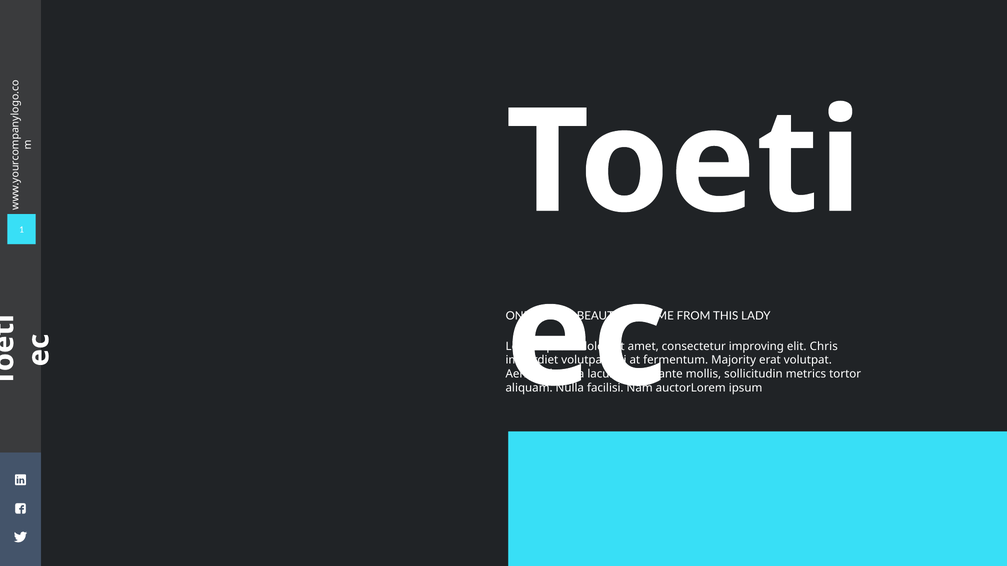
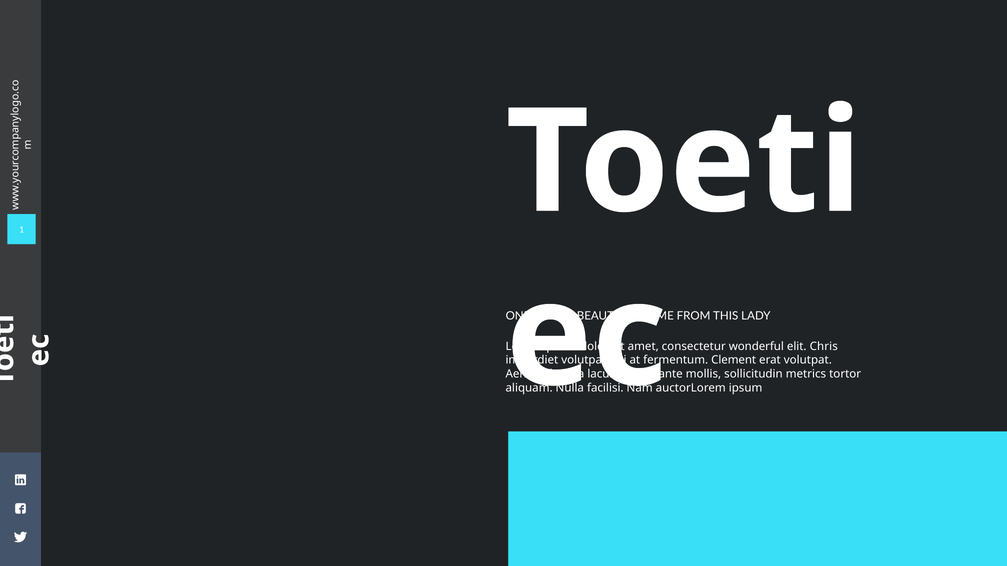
improving: improving -> wonderful (756, 346)
Majority: Majority -> Clement (734, 360)
